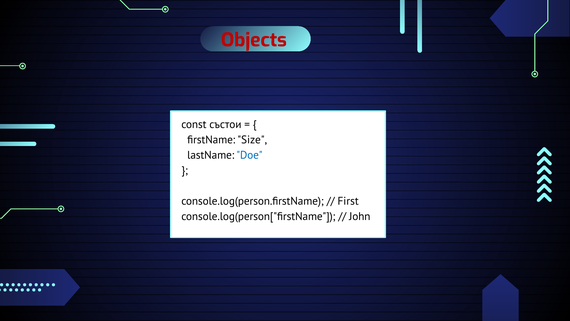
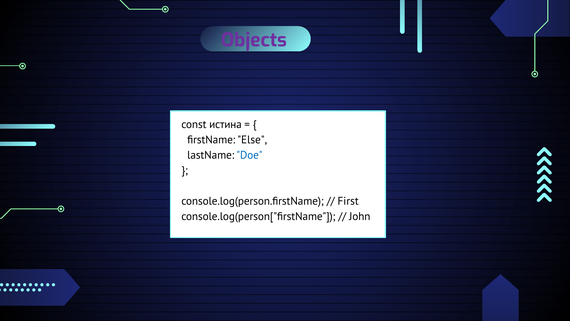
Objects colour: red -> purple (254, 40)
състои: състои -> истина (225, 125)
Size: Size -> Else (252, 140)
